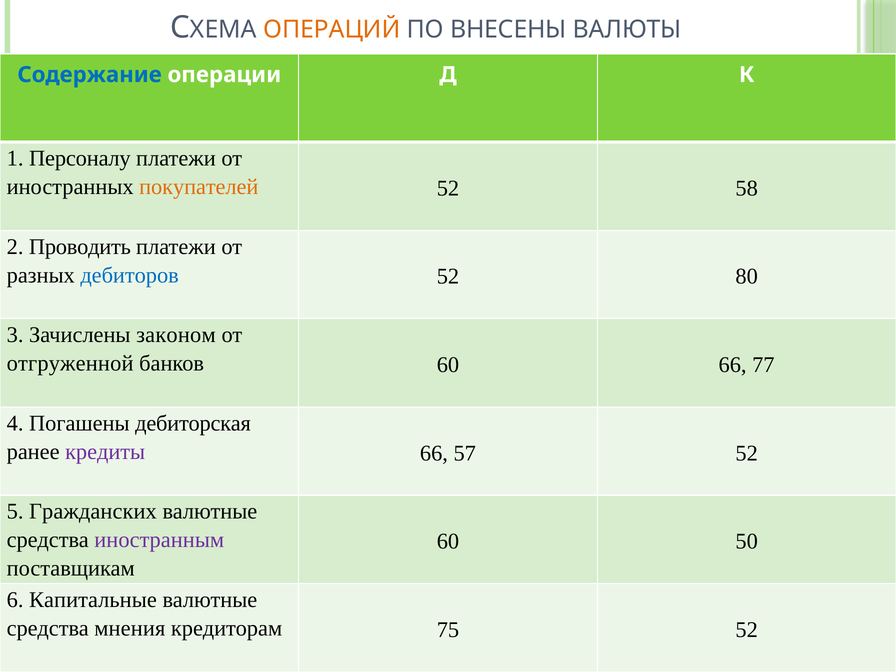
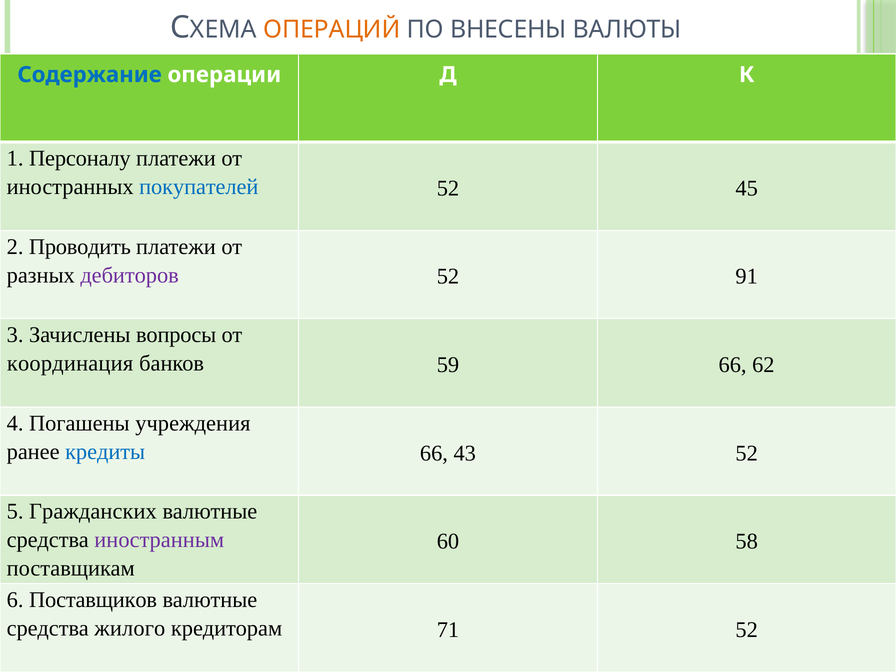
покупателей colour: orange -> blue (199, 187)
58: 58 -> 45 (747, 188)
дебиторов colour: blue -> purple (130, 275)
80: 80 -> 91 (747, 277)
законом: законом -> вопросы (176, 335)
отгруженной: отгруженной -> координация (70, 363)
банков 60: 60 -> 59 (448, 365)
77: 77 -> 62 (763, 365)
дебиторская: дебиторская -> учреждения (193, 423)
кредиты colour: purple -> blue (105, 452)
57: 57 -> 43 (465, 453)
50: 50 -> 58 (747, 541)
Капитальные: Капитальные -> Поставщиков (93, 600)
мнения: мнения -> жилого (130, 628)
75: 75 -> 71 (448, 630)
